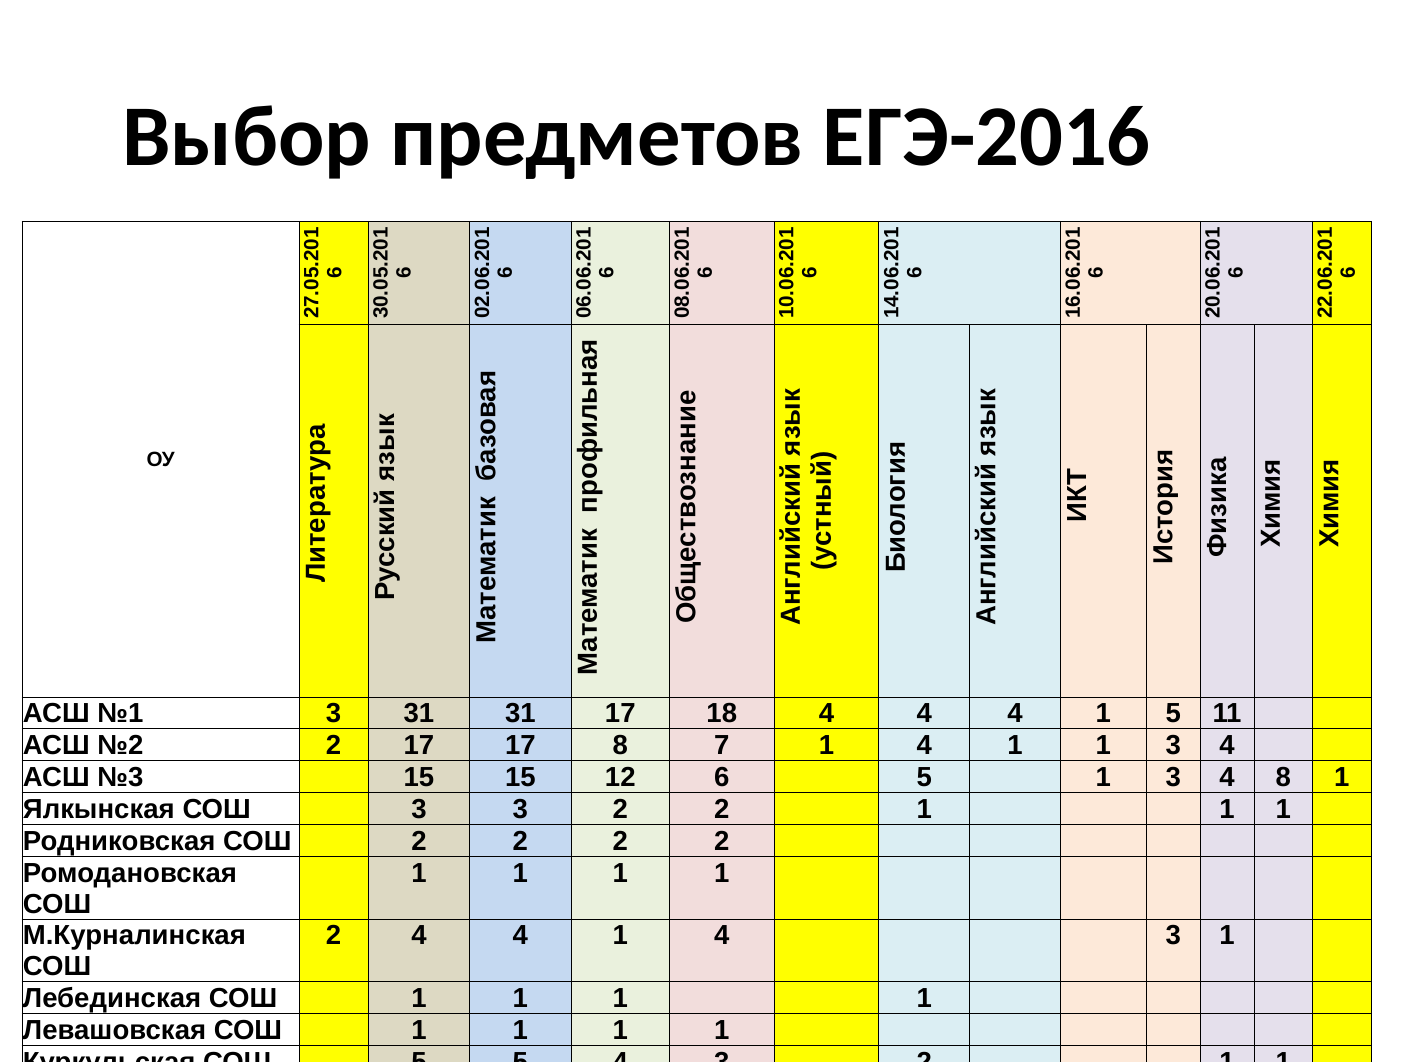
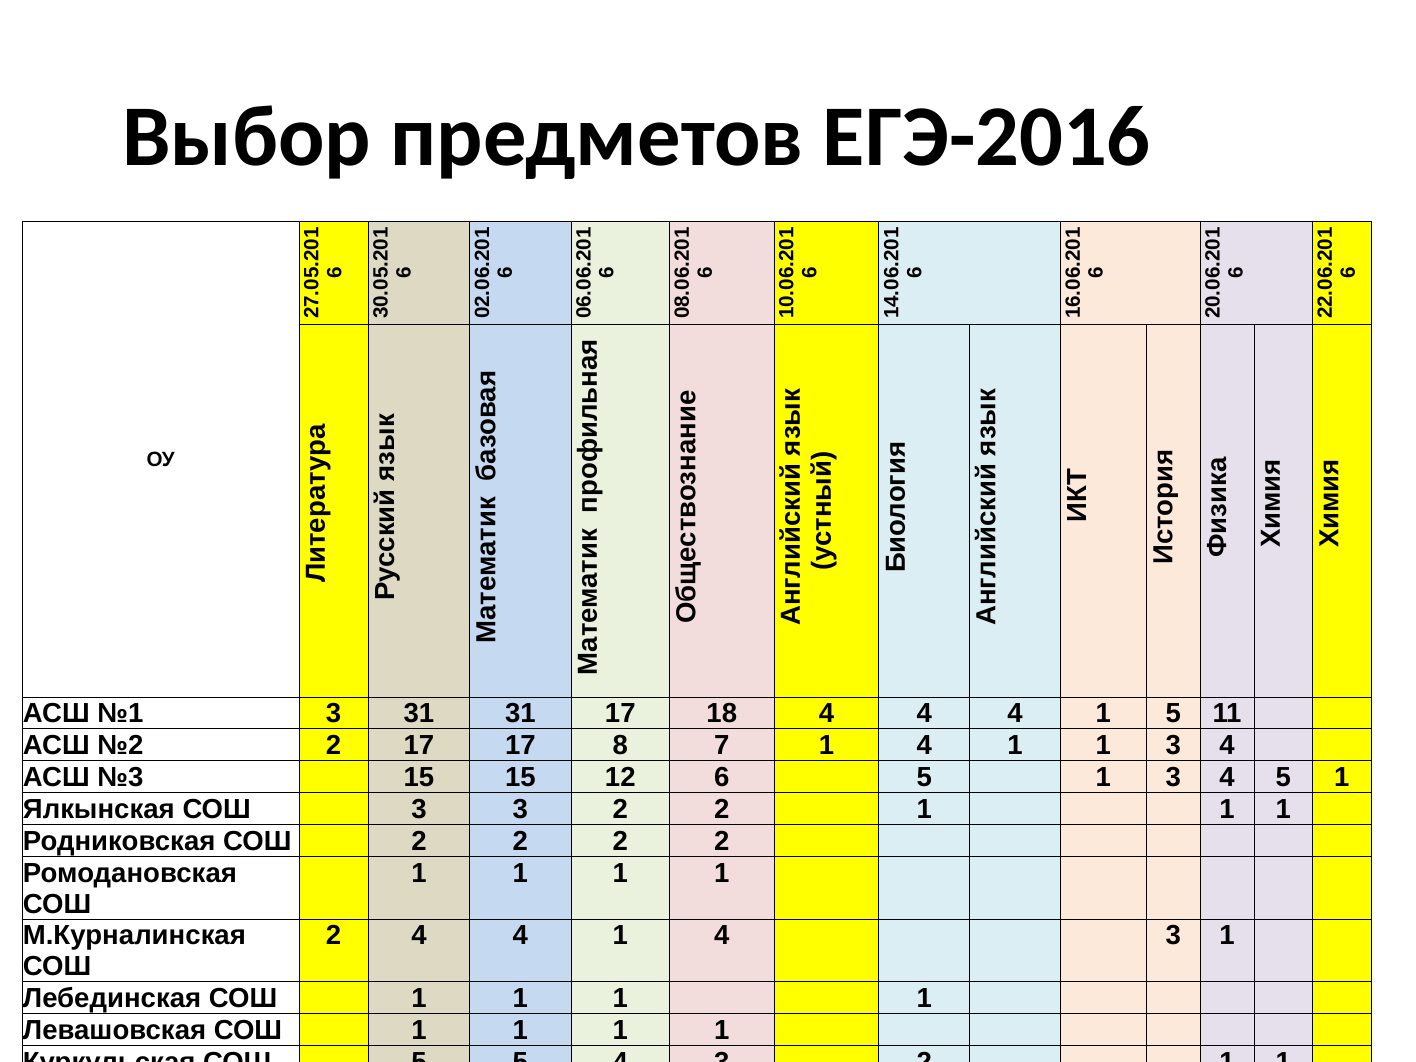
4 8: 8 -> 5 (1283, 778)
